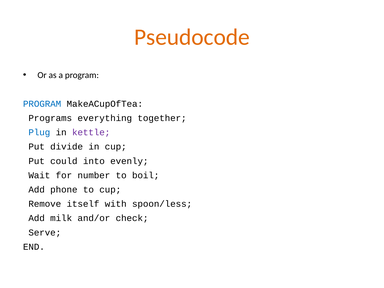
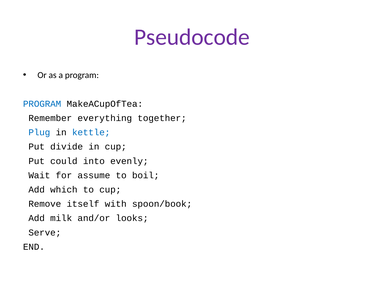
Pseudocode colour: orange -> purple (192, 37)
Programs: Programs -> Remember (50, 118)
kettle colour: purple -> blue (91, 132)
number: number -> assume (94, 175)
phone: phone -> which (64, 190)
spoon/less: spoon/less -> spoon/book (162, 204)
check: check -> looks (132, 218)
